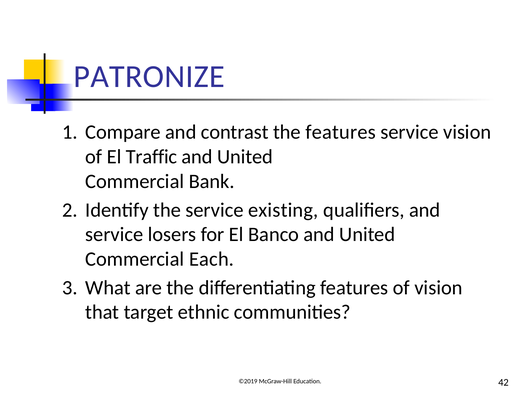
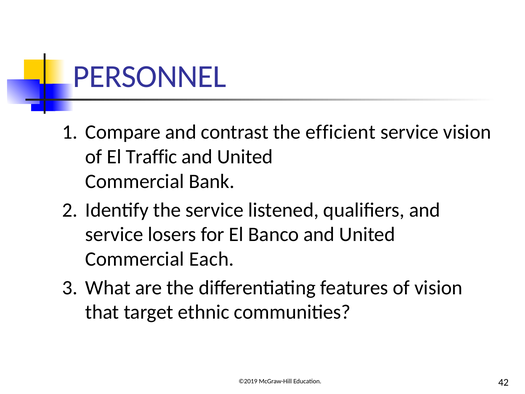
PATRONIZE: PATRONIZE -> PERSONNEL (150, 77)
the features: features -> efficient (341, 132)
existing: existing -> listened (283, 210)
